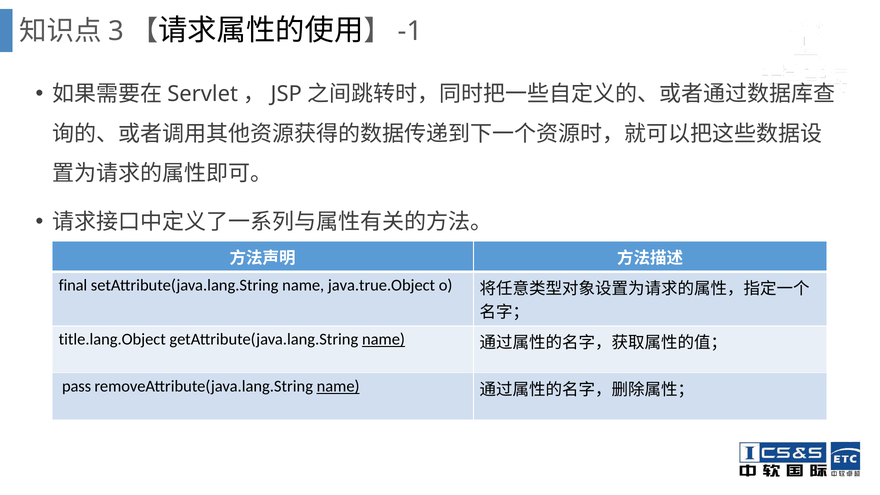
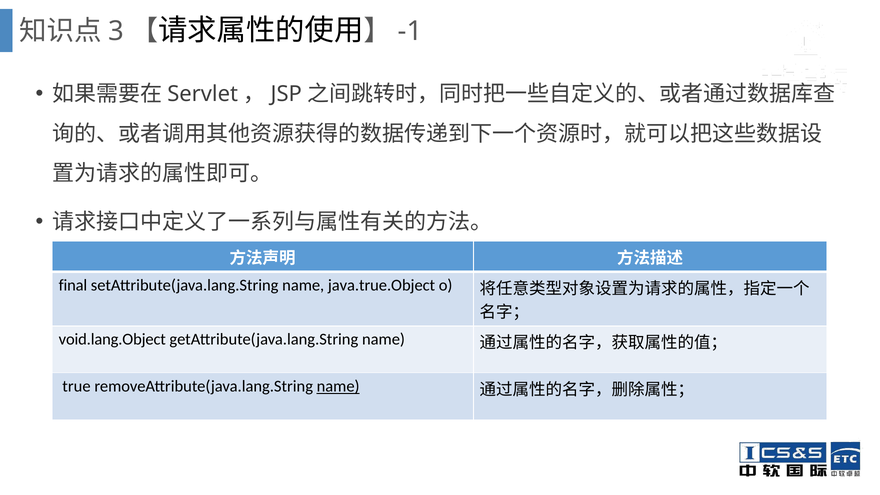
title.lang.Object: title.lang.Object -> void.lang.Object (112, 340)
name underline: present -> none (384, 340)
pass: pass -> true (76, 386)
